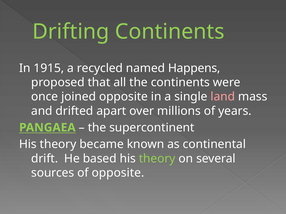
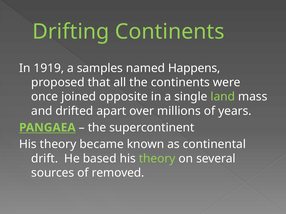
1915: 1915 -> 1919 (49, 68)
recycled: recycled -> samples (100, 68)
land colour: pink -> light green (223, 97)
of opposite: opposite -> removed (118, 173)
